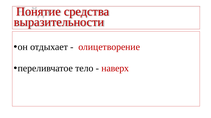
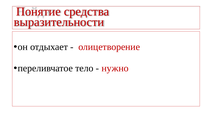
наверх: наверх -> нужно (115, 69)
